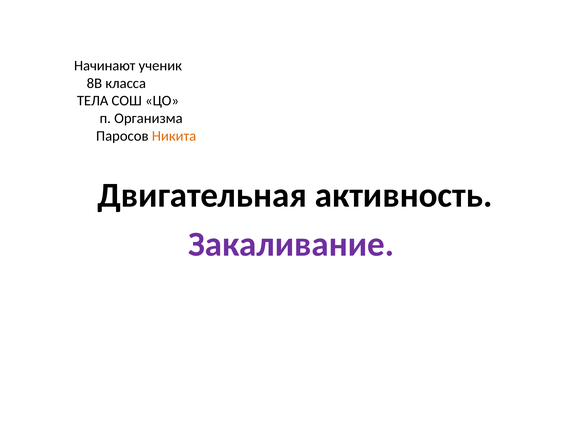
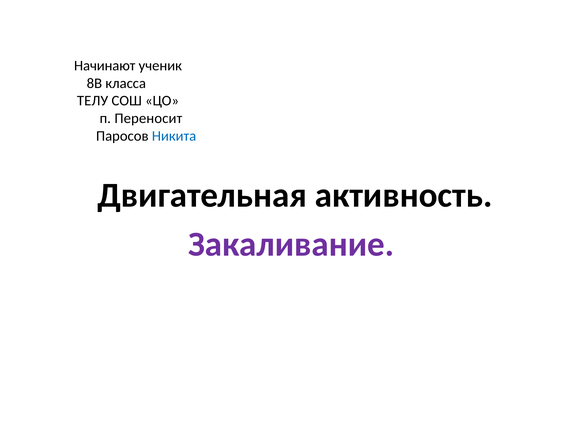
ТЕЛА: ТЕЛА -> ТЕЛУ (93, 101)
Организма: Организма -> Переносит (148, 118)
Никита colour: orange -> blue (174, 136)
